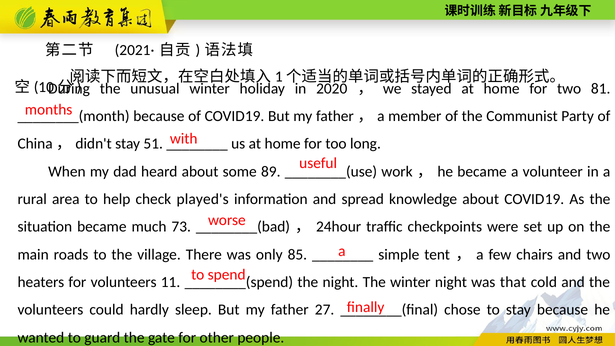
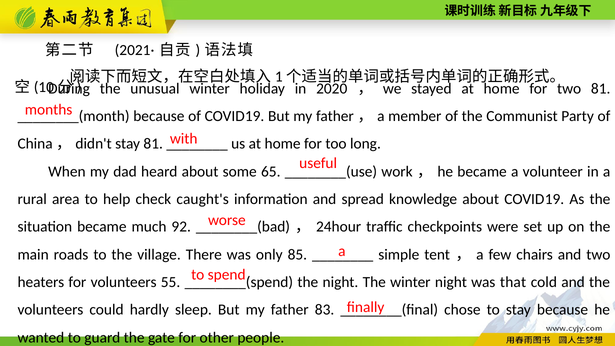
stay 51: 51 -> 81 (153, 144)
89: 89 -> 65 (271, 171)
played's: played's -> caught's (203, 199)
73: 73 -> 92 (181, 227)
11: 11 -> 55 (171, 282)
27: 27 -> 83 (325, 310)
